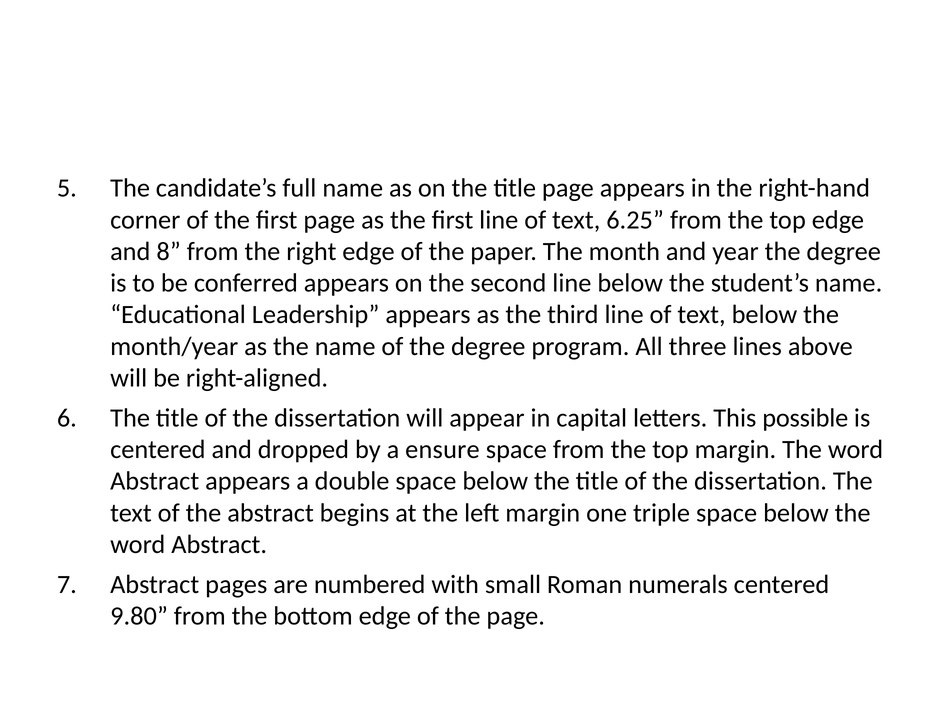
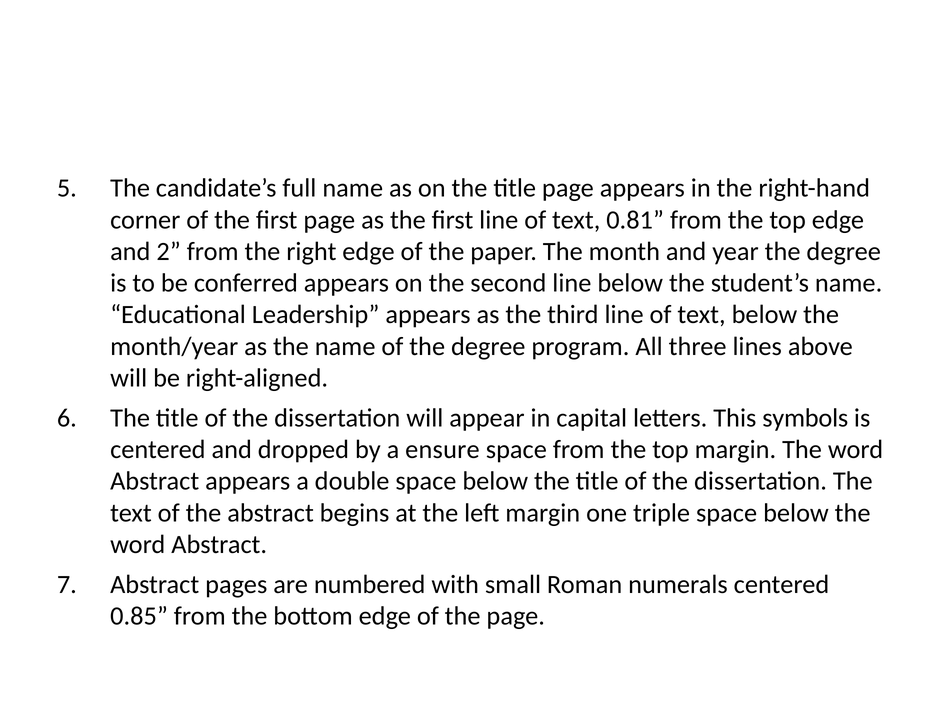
6.25: 6.25 -> 0.81 (635, 220)
8: 8 -> 2 (169, 252)
possible: possible -> symbols (805, 418)
9.80: 9.80 -> 0.85 (139, 616)
